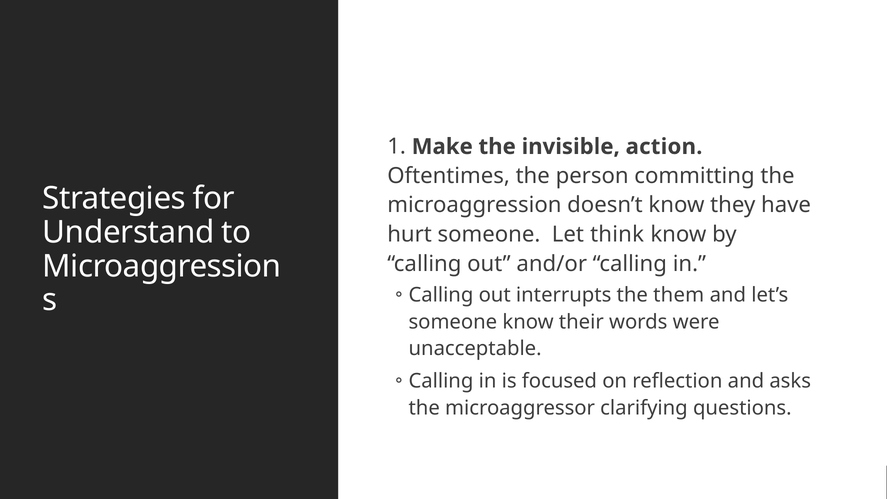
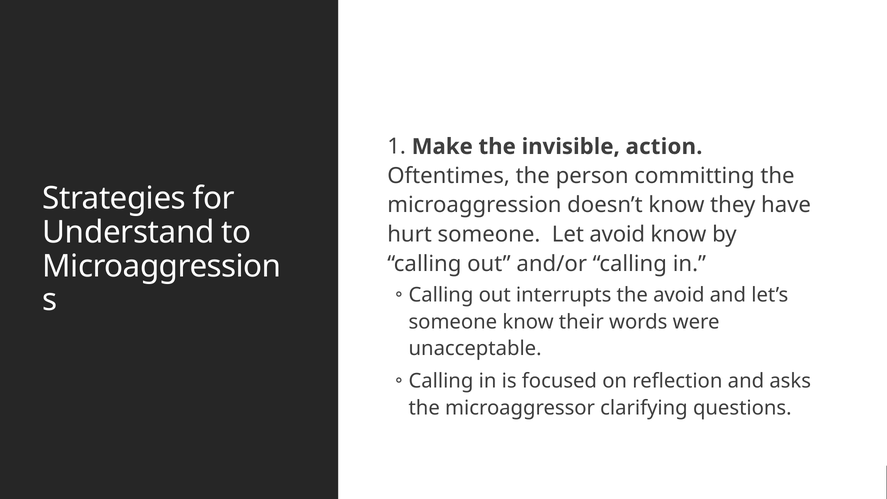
Let think: think -> avoid (617, 234)
the them: them -> avoid (679, 295)
